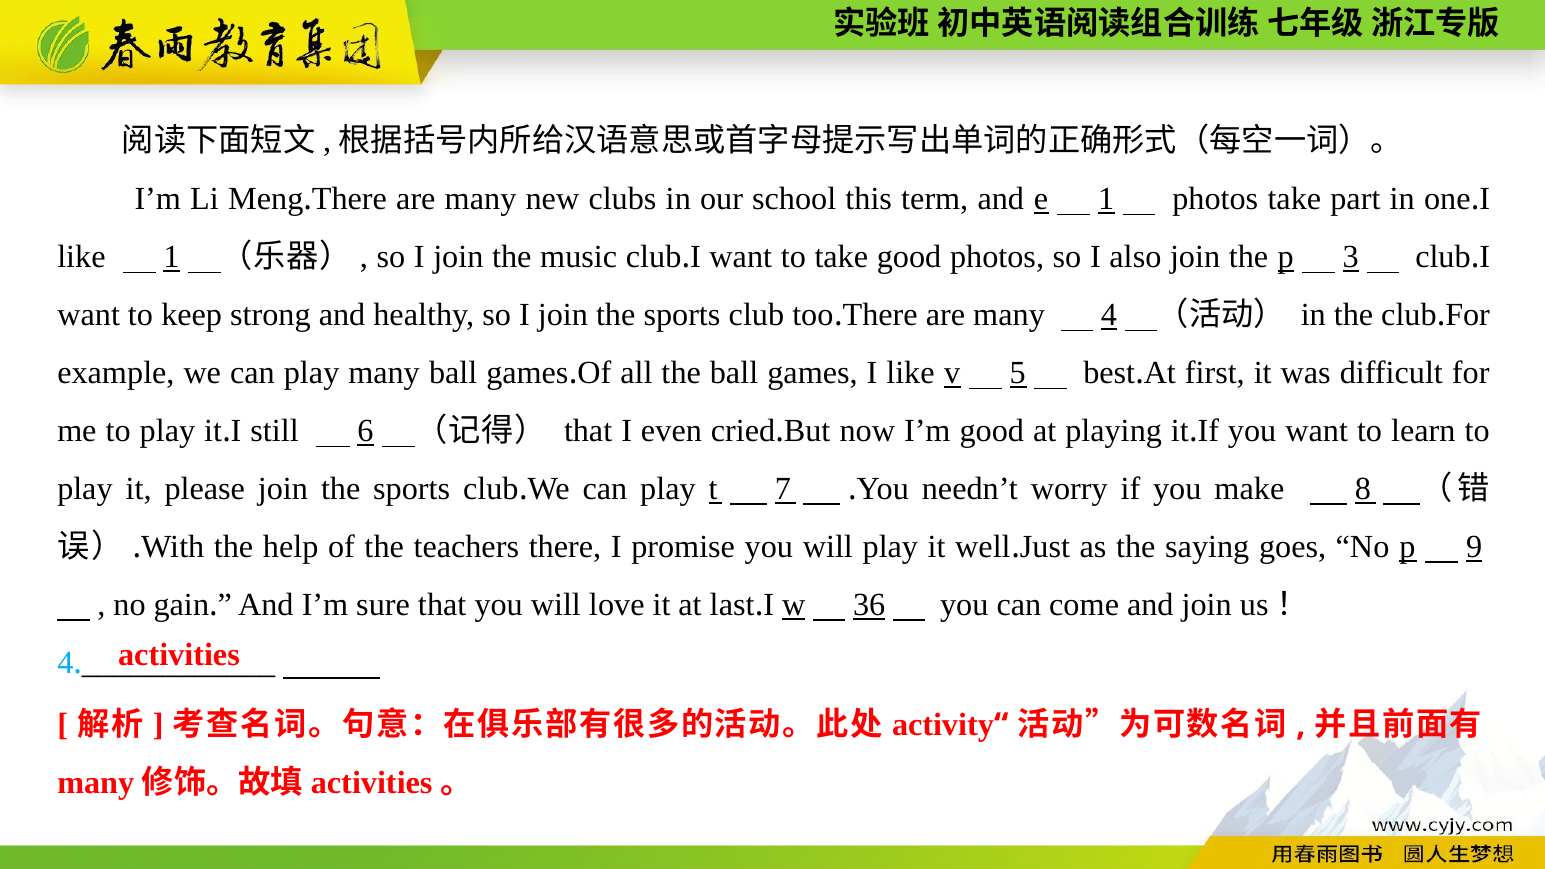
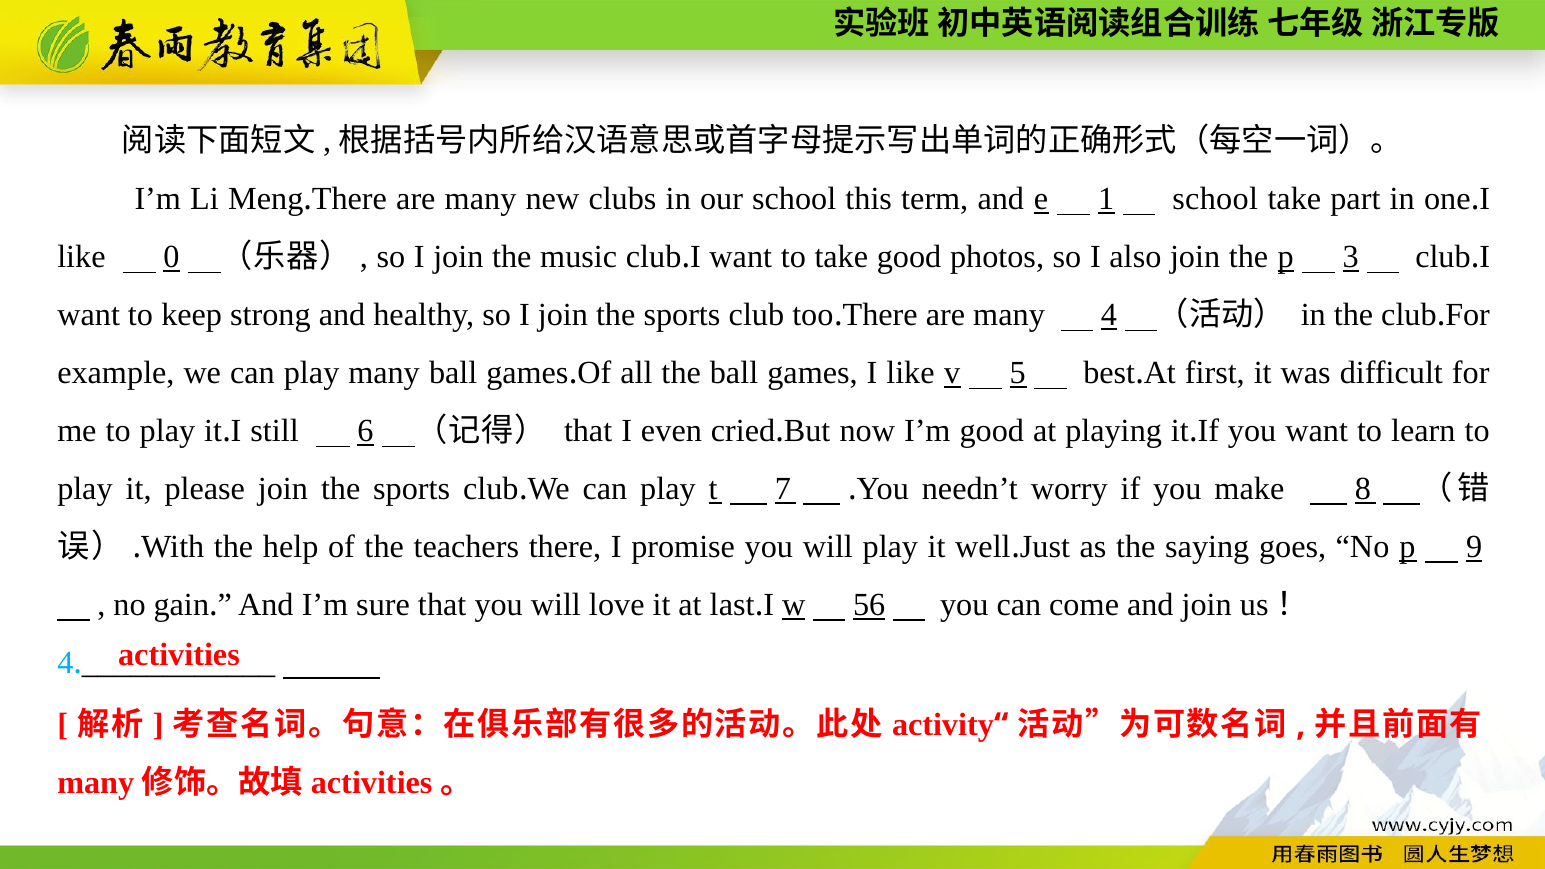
1 photos: photos -> school (1215, 199)
like 1: 1 -> 0 (171, 257)
36: 36 -> 56 (869, 605)
